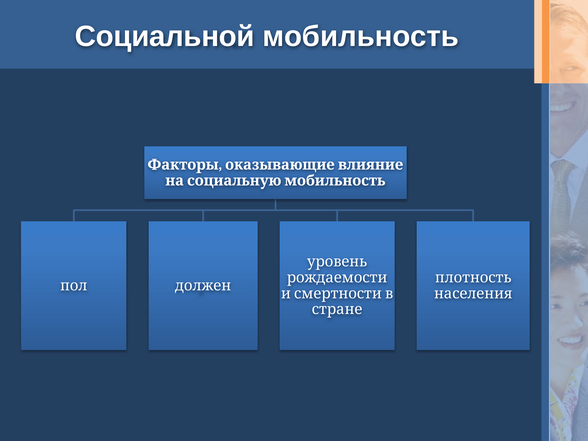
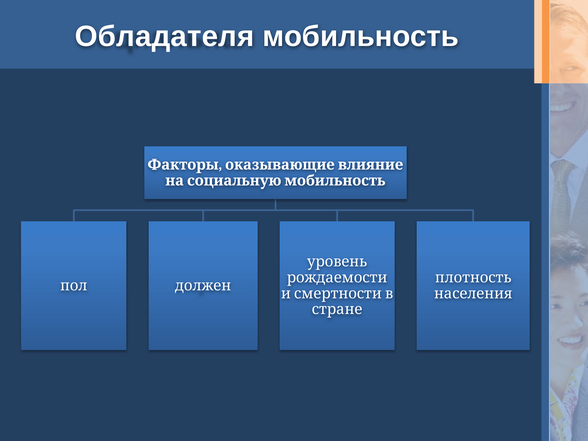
Социальной: Социальной -> Обладателя (165, 36)
